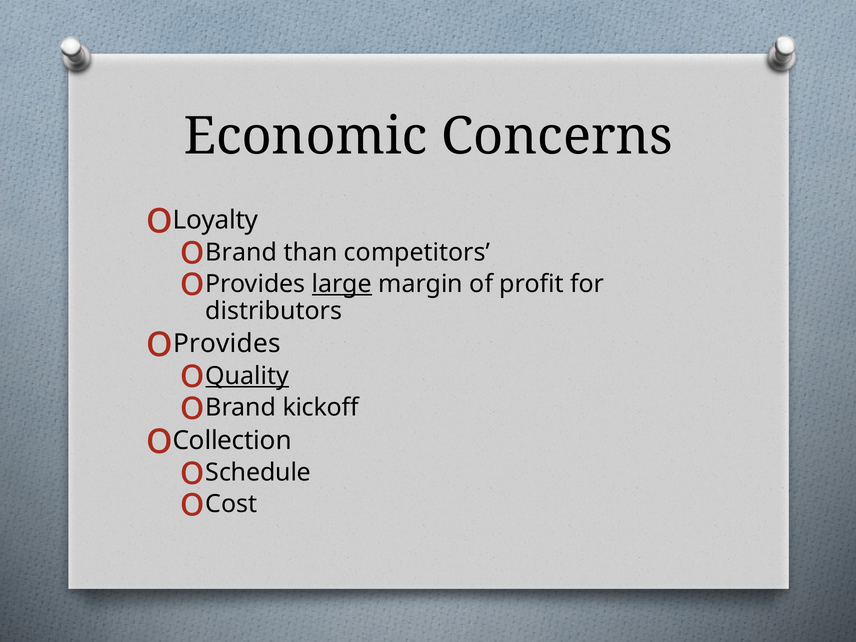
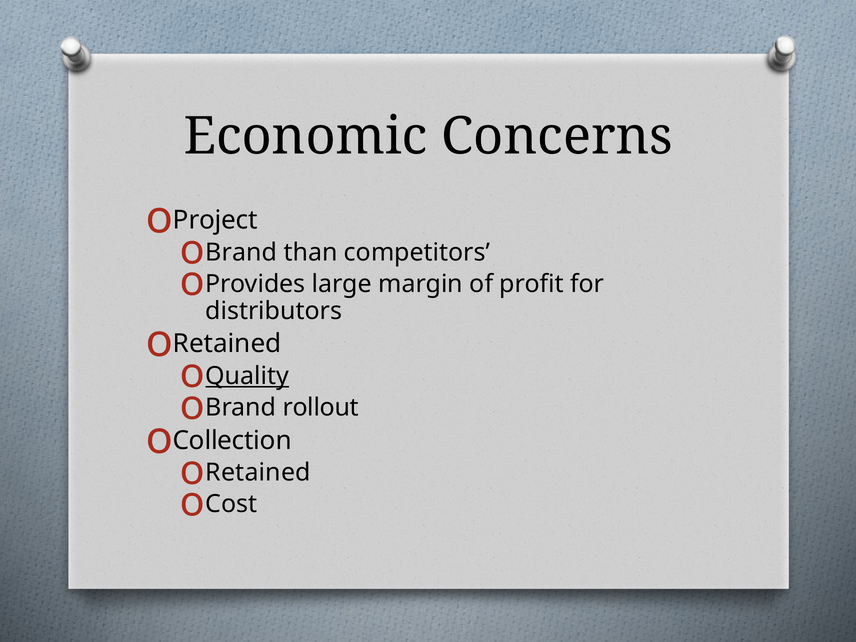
Loyalty: Loyalty -> Project (215, 220)
large underline: present -> none (342, 284)
Provides: Provides -> Retained (227, 344)
kickoff: kickoff -> rollout (321, 408)
Schedule: Schedule -> Retained (258, 473)
